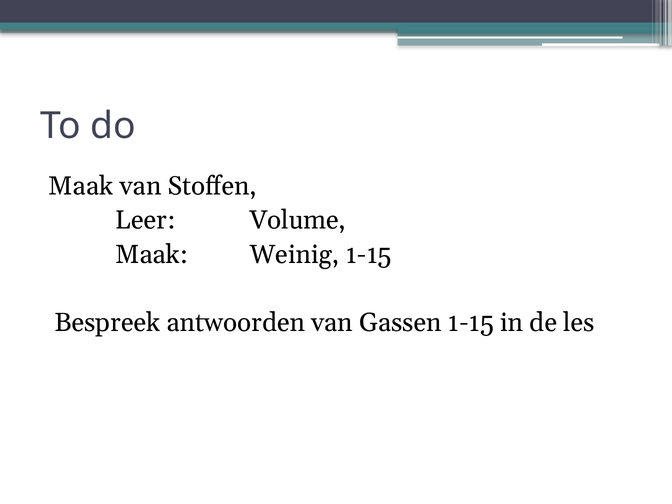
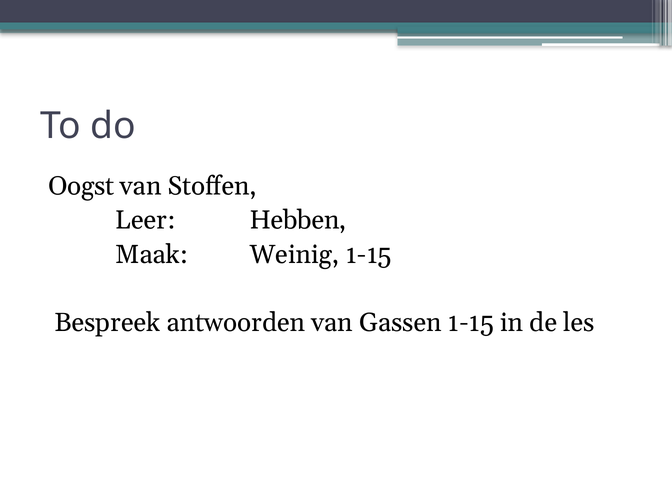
Maak: Maak -> Oogst (81, 186)
Volume: Volume -> Hebben (298, 220)
